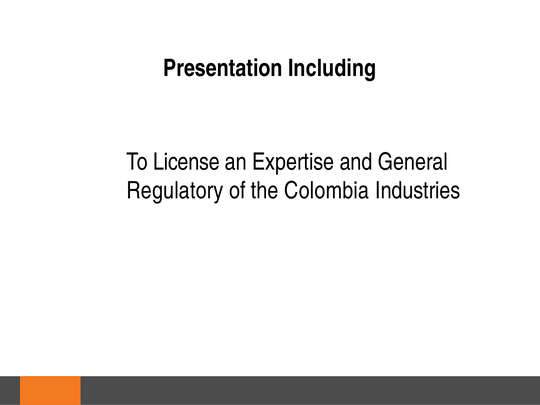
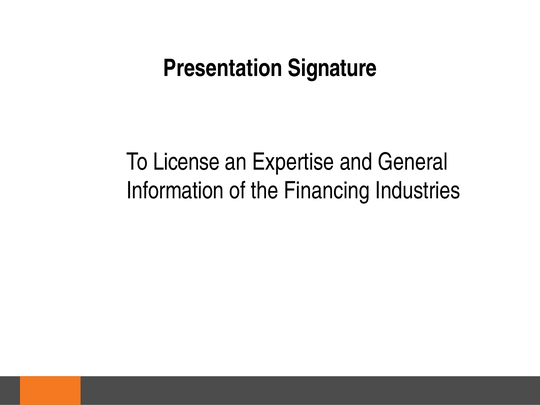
Including: Including -> Signature (332, 68)
Regulatory: Regulatory -> Information (175, 191)
Colombia: Colombia -> Financing (327, 191)
